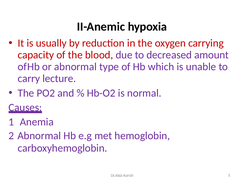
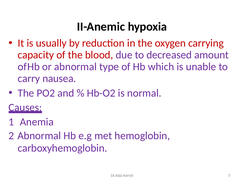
lecture: lecture -> nausea (59, 78)
